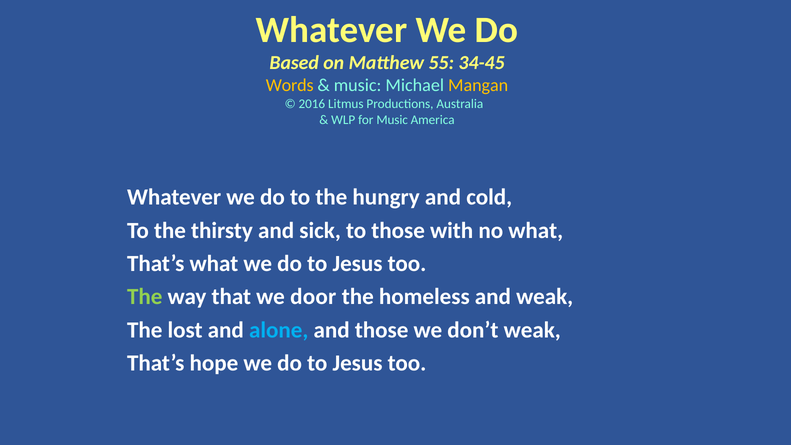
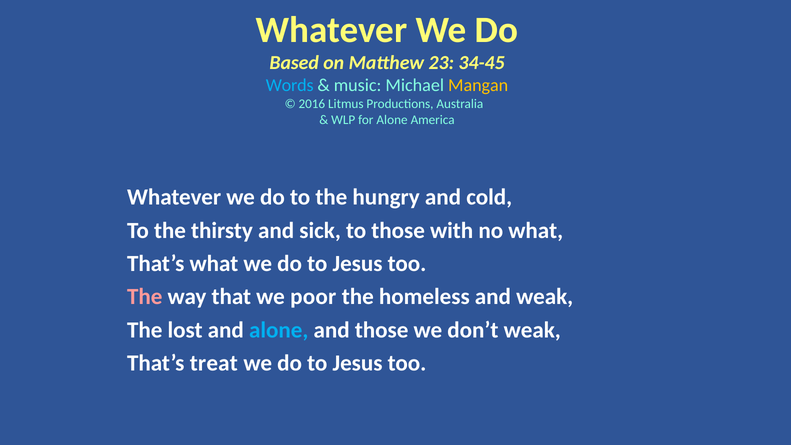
55: 55 -> 23 (441, 63)
Words colour: yellow -> light blue (290, 86)
for Music: Music -> Alone (392, 120)
The colour: light green -> pink (145, 297)
door: door -> poor (313, 297)
hope: hope -> treat (214, 363)
